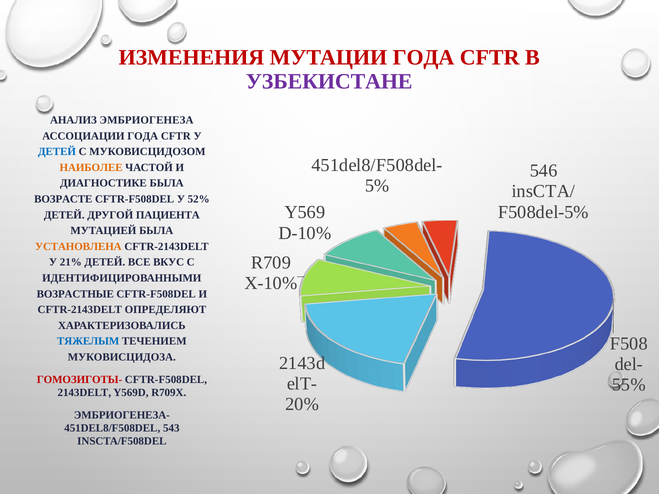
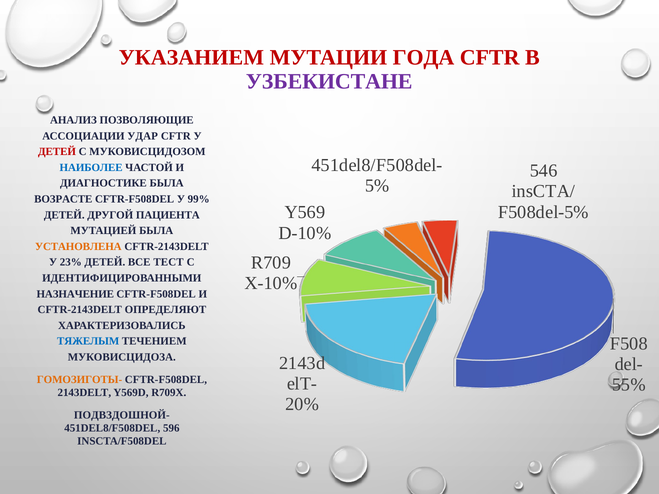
ИЗМЕНЕНИЯ: ИЗМЕНЕНИЯ -> УКАЗАНИЕМ (191, 58)
ЭМБРИОГЕНЕЗА: ЭМБРИОГЕНЕЗА -> ПОЗВОЛЯЮЩИЕ (147, 120)
АССОЦИАЦИИ ГОДА: ГОДА -> УДАР (143, 136)
ДЕТЕЙ colour: blue -> red (57, 152)
НАИБОЛЕЕ colour: orange -> blue (91, 168)
52%: 52% -> 99% (199, 199)
21%: 21% -> 23% (71, 262)
ВКУС: ВКУС -> ТЕСТ (169, 262)
ВОЗРАСТНЫЕ: ВОЗРАСТНЫЕ -> НАЗНАЧЕНИЕ (75, 294)
ГОМОЗИГОТЫ- colour: red -> orange (80, 380)
ЭМБРИОГЕНЕЗА-: ЭМБРИОГЕНЕЗА- -> ПОДВЗДОШНОЙ- (122, 415)
543: 543 -> 596 (171, 428)
